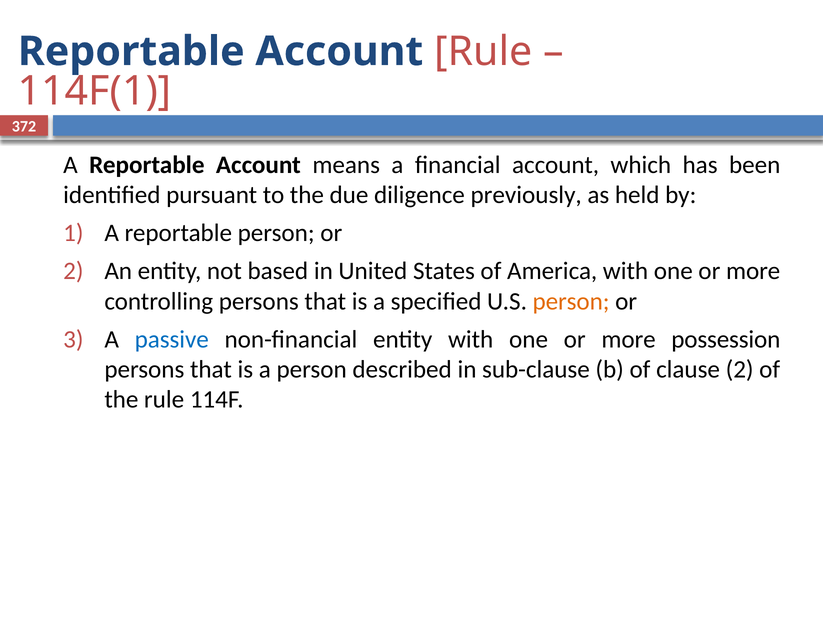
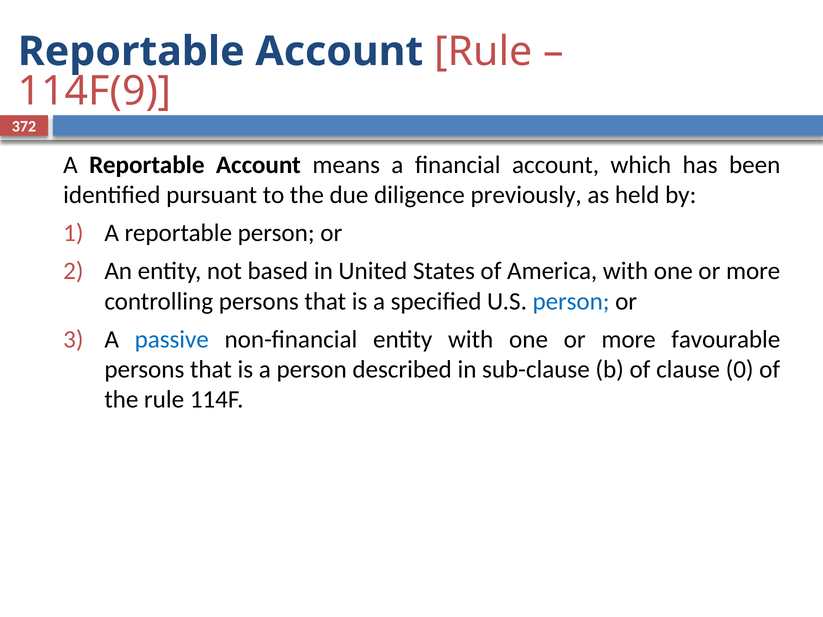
114F(1: 114F(1 -> 114F(9 (95, 91)
person colour: orange -> blue (571, 301)
possession: possession -> favourable (726, 340)
clause 2: 2 -> 0 (740, 370)
